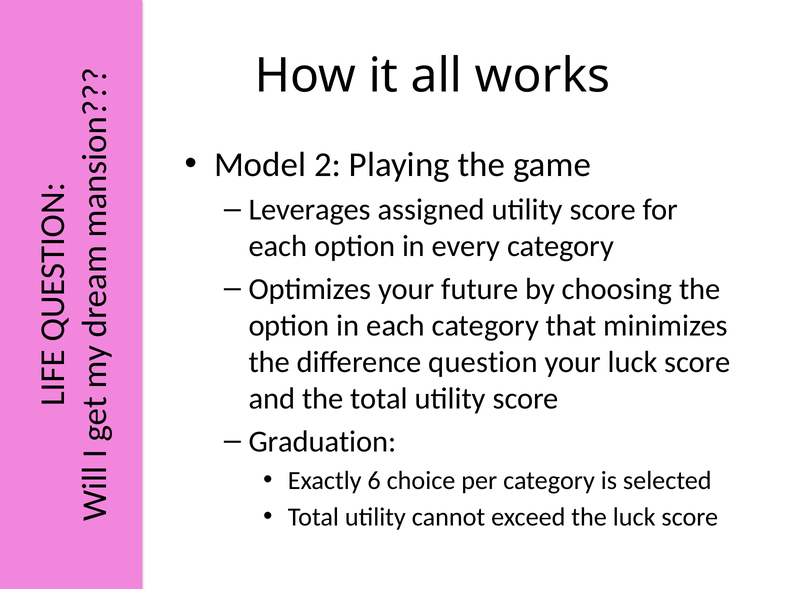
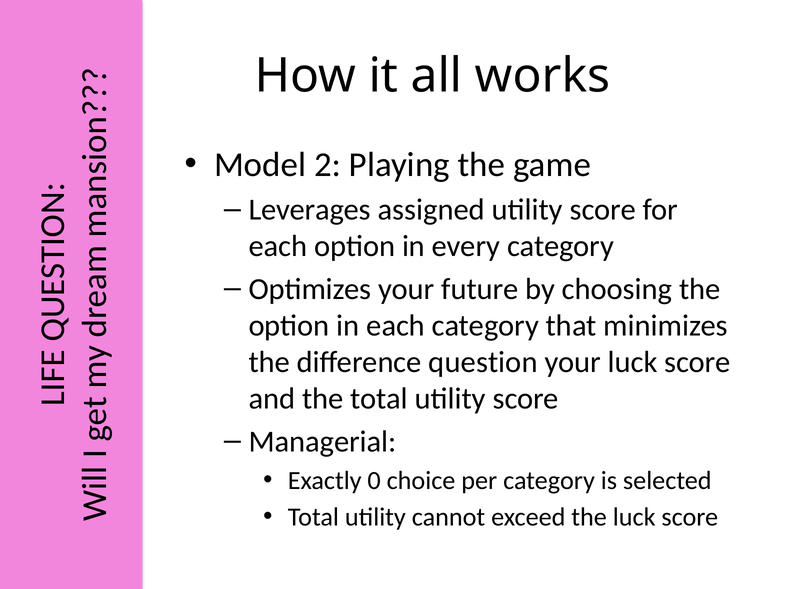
Graduation: Graduation -> Managerial (322, 442)
6: 6 -> 0 (374, 481)
